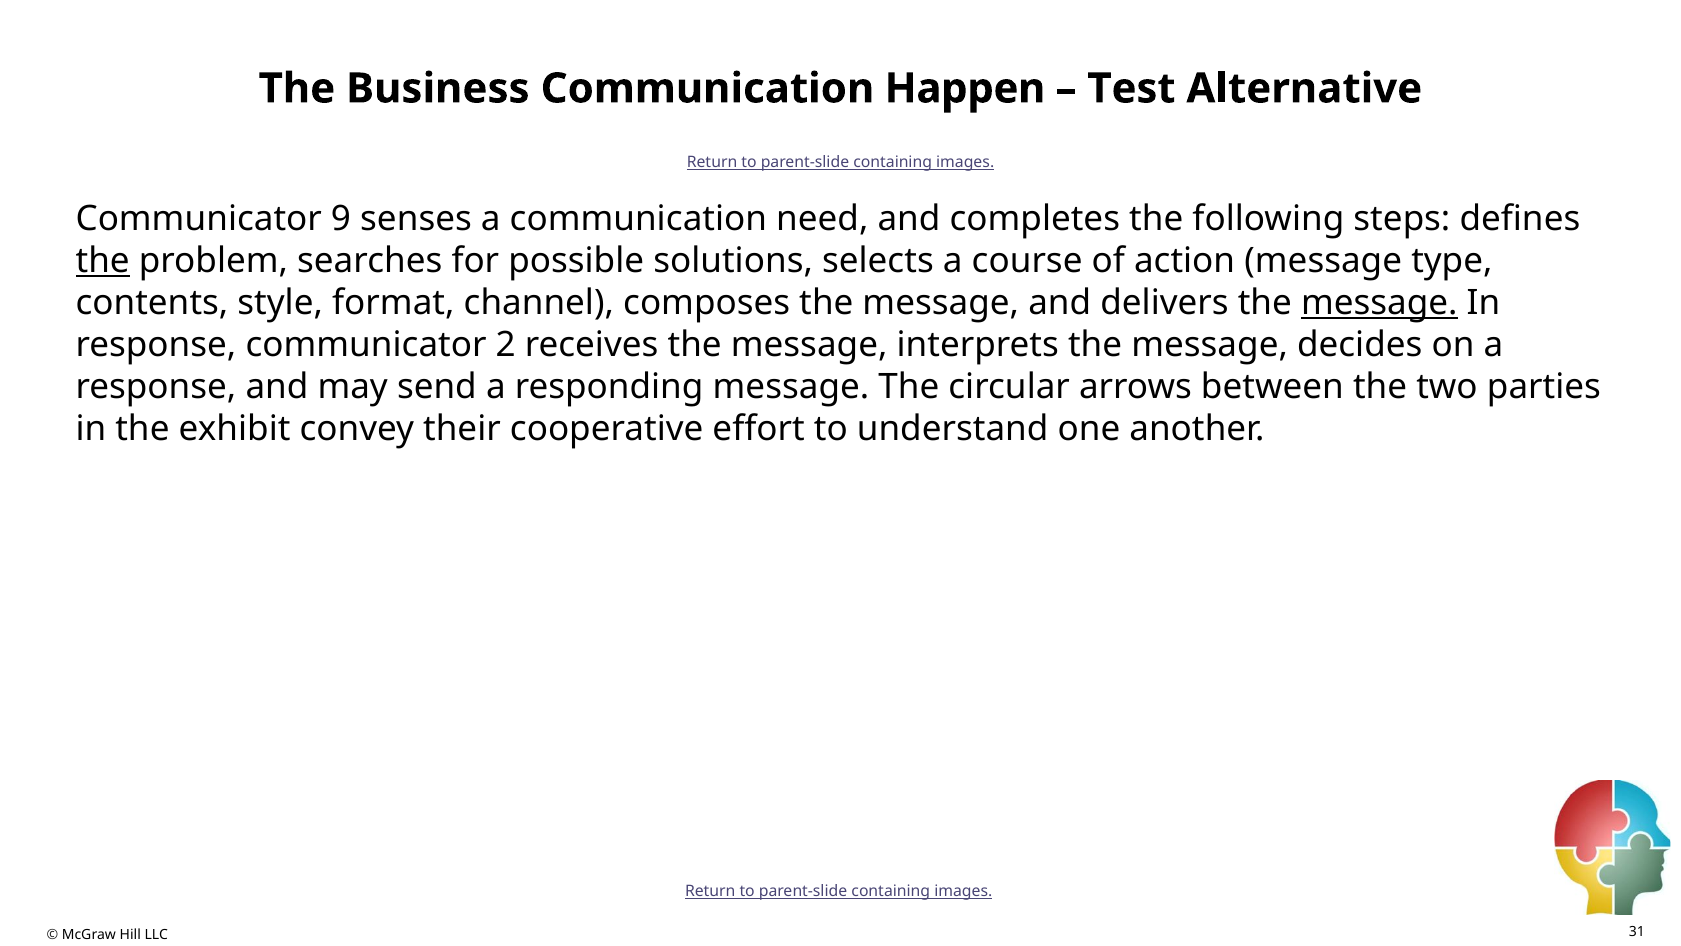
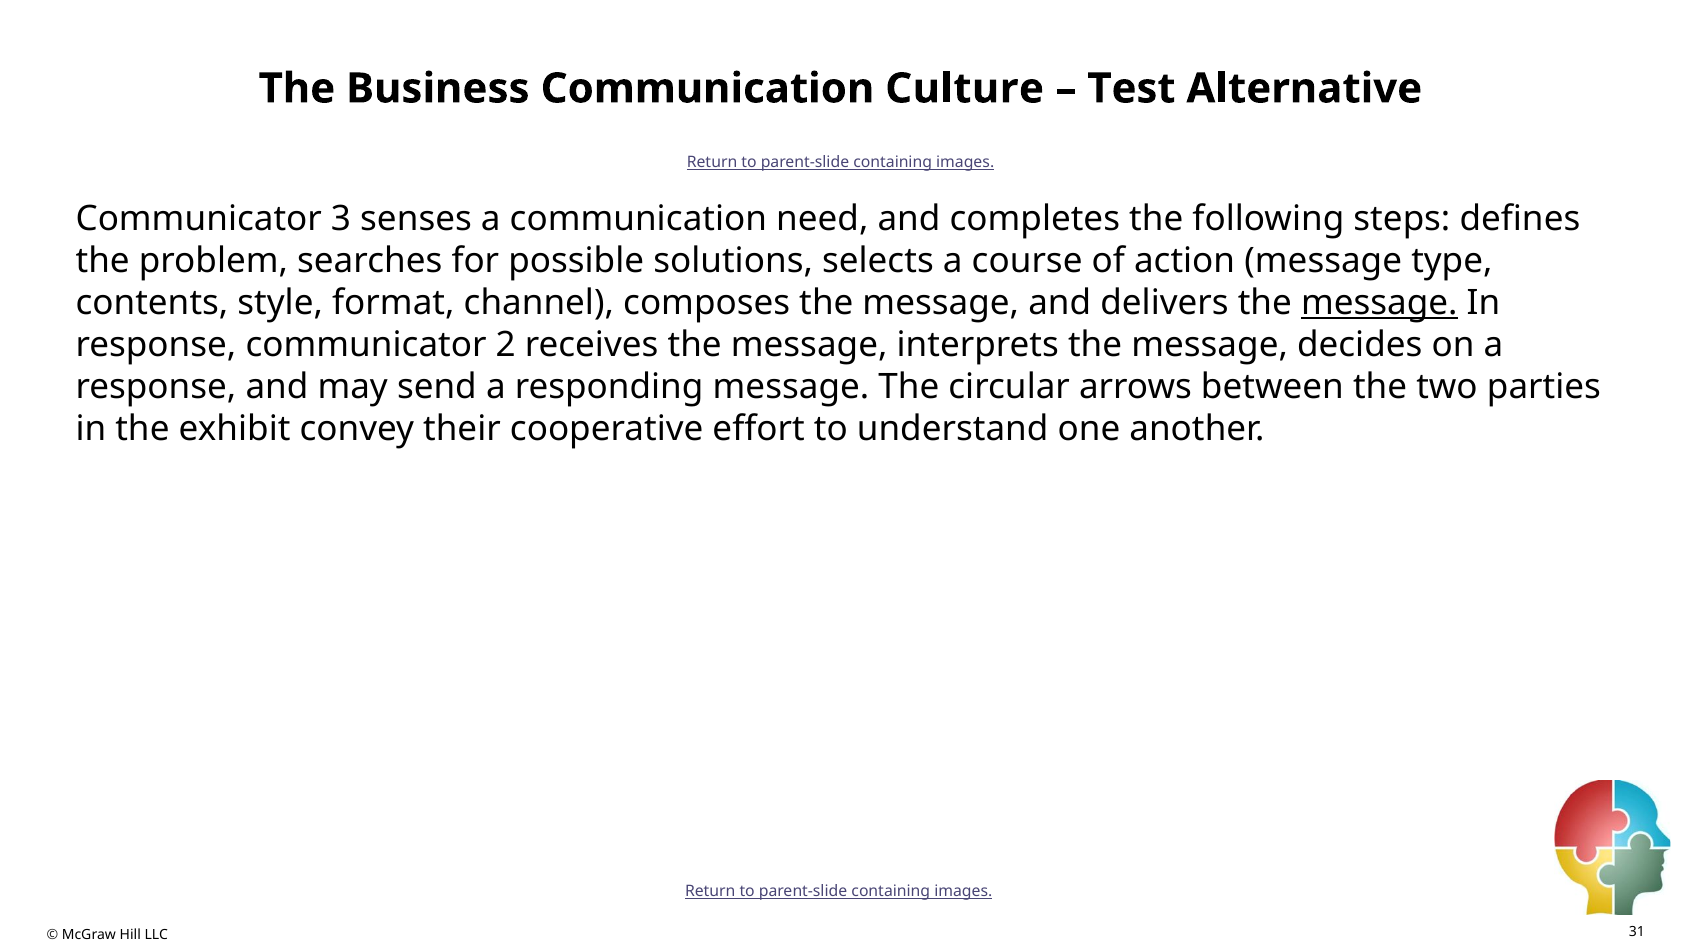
Happen: Happen -> Culture (965, 89)
9: 9 -> 3 (341, 219)
the underline: present -> none (103, 261)
